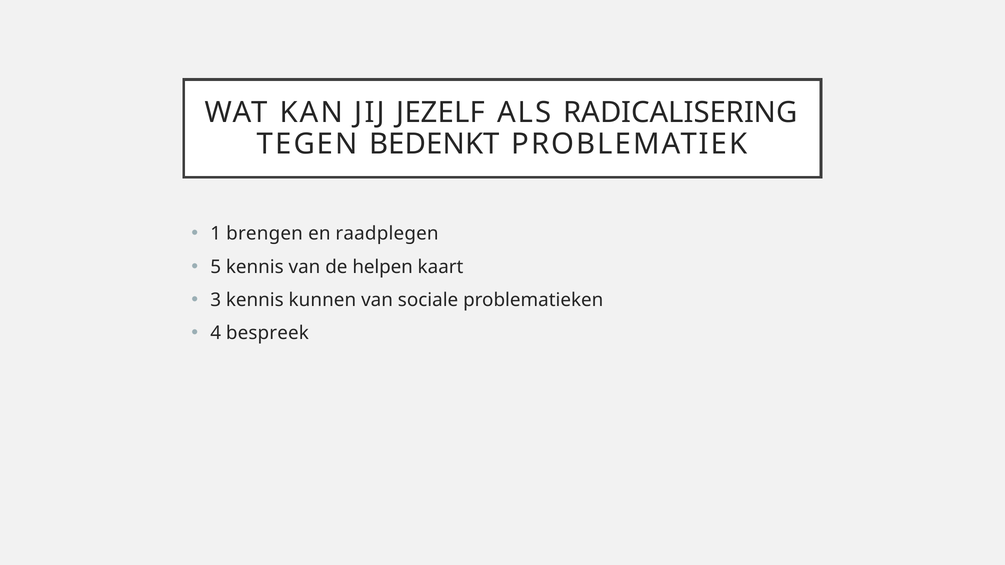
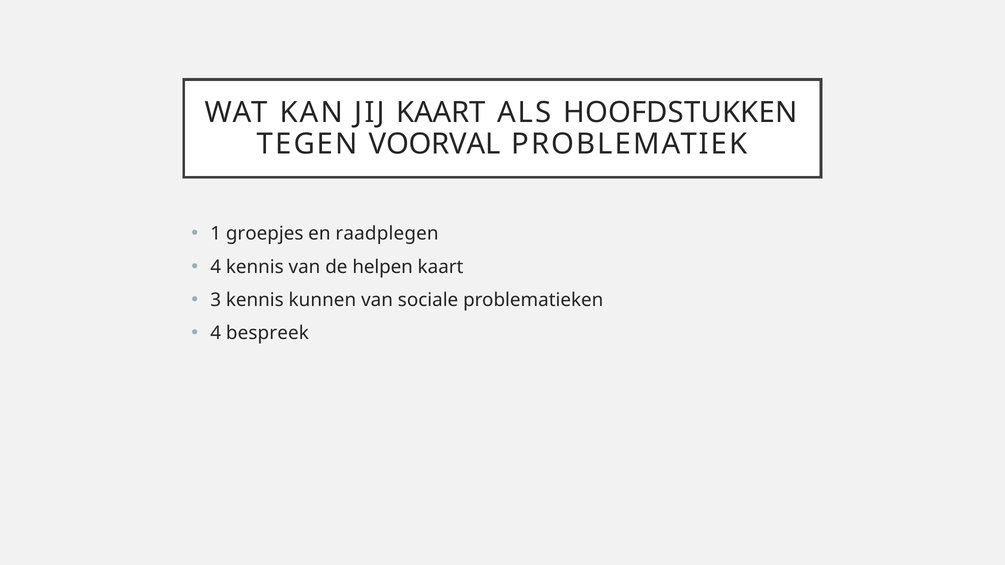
JIJ JEZELF: JEZELF -> KAART (441, 112)
RADICALISERING: RADICALISERING -> HOOFDSTUKKEN (680, 112)
BEDENKT: BEDENKT -> VOORVAL (435, 144)
brengen: brengen -> groepjes (265, 234)
5: 5 -> 4 (216, 267)
